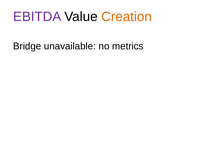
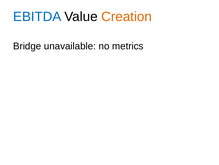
EBITDA colour: purple -> blue (37, 17)
